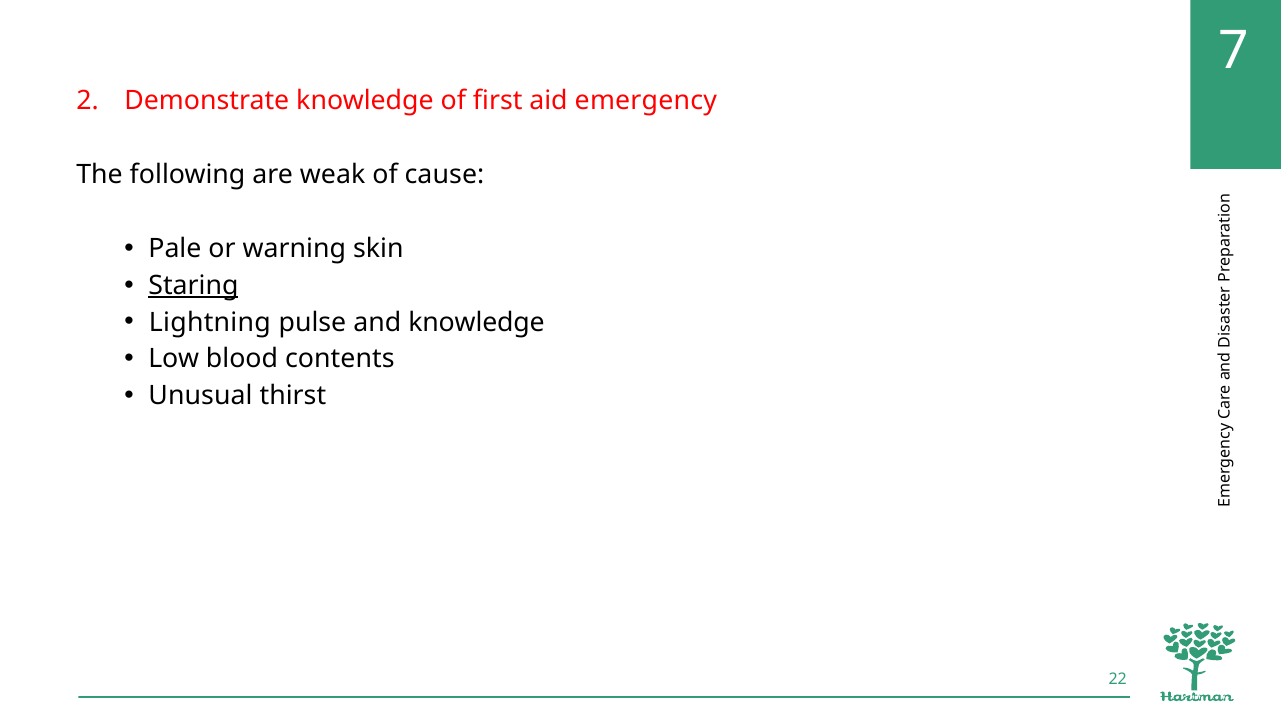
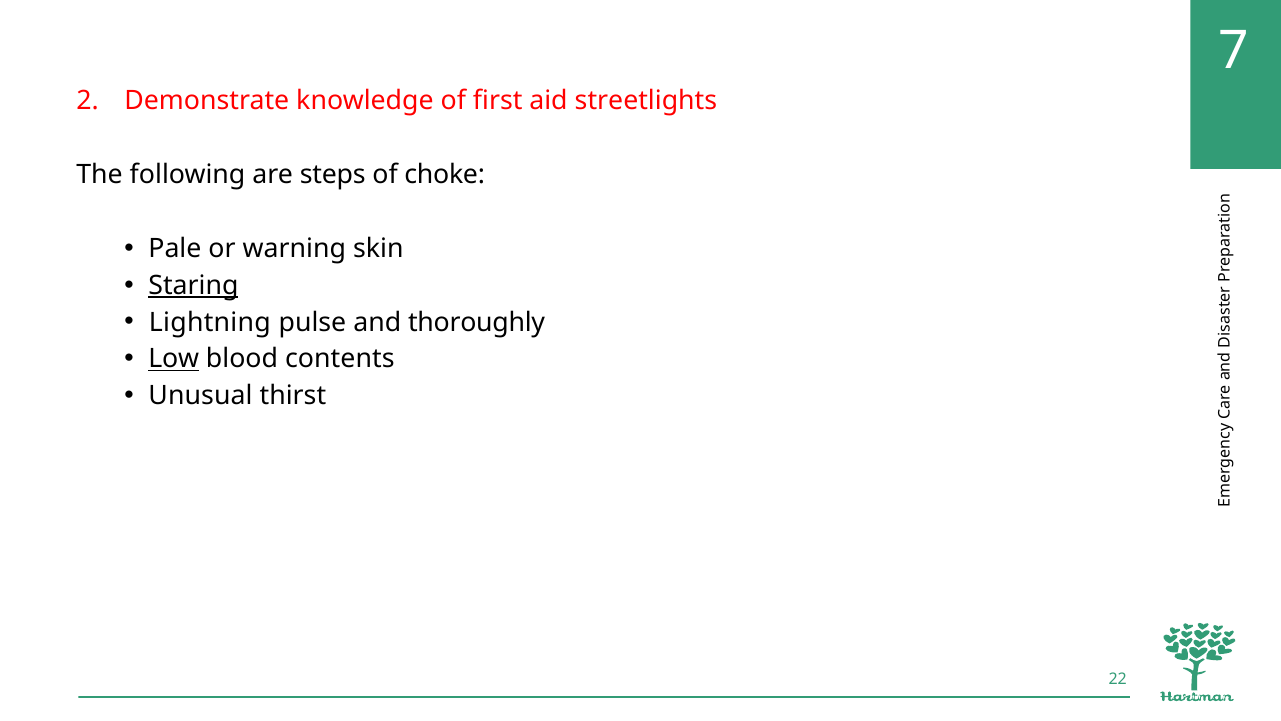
emergency: emergency -> streetlights (646, 101)
weak: weak -> steps (333, 175)
cause: cause -> choke (445, 175)
and knowledge: knowledge -> thoroughly (477, 322)
Low underline: none -> present (174, 359)
